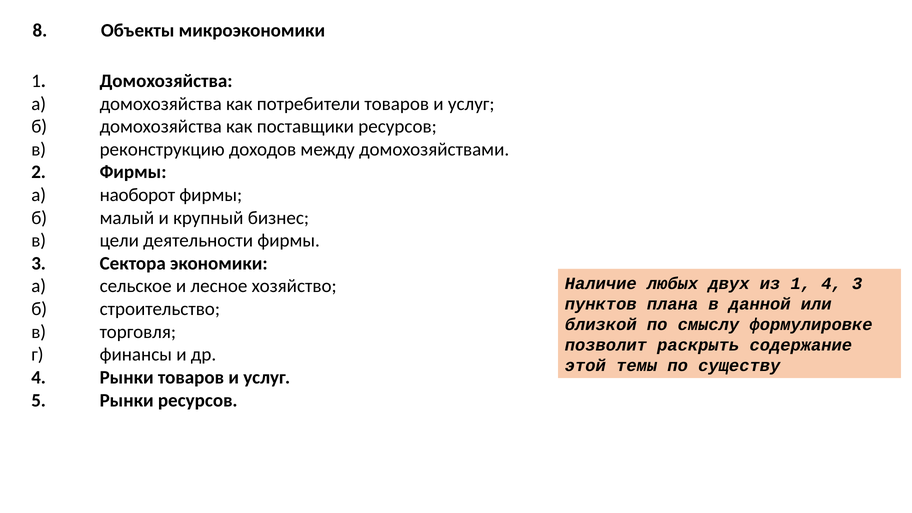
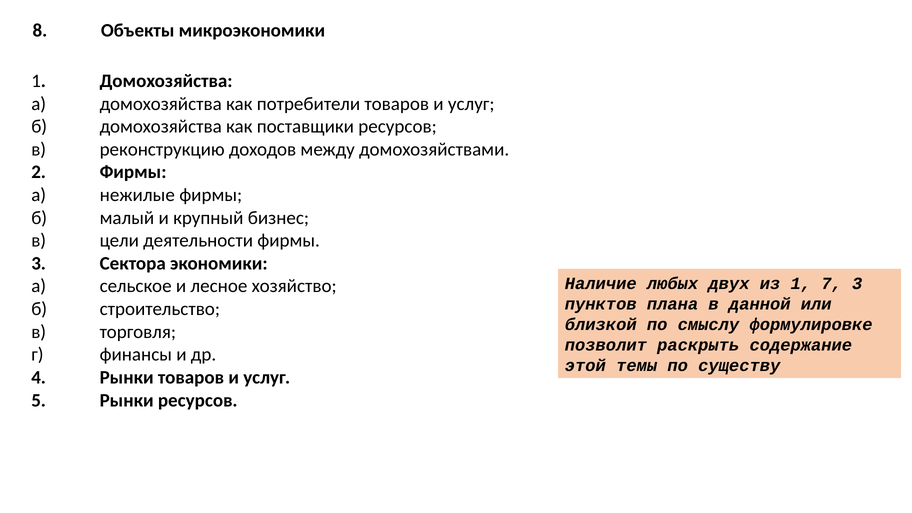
наоборот: наоборот -> нежилые (137, 195)
1 4: 4 -> 7 (832, 284)
